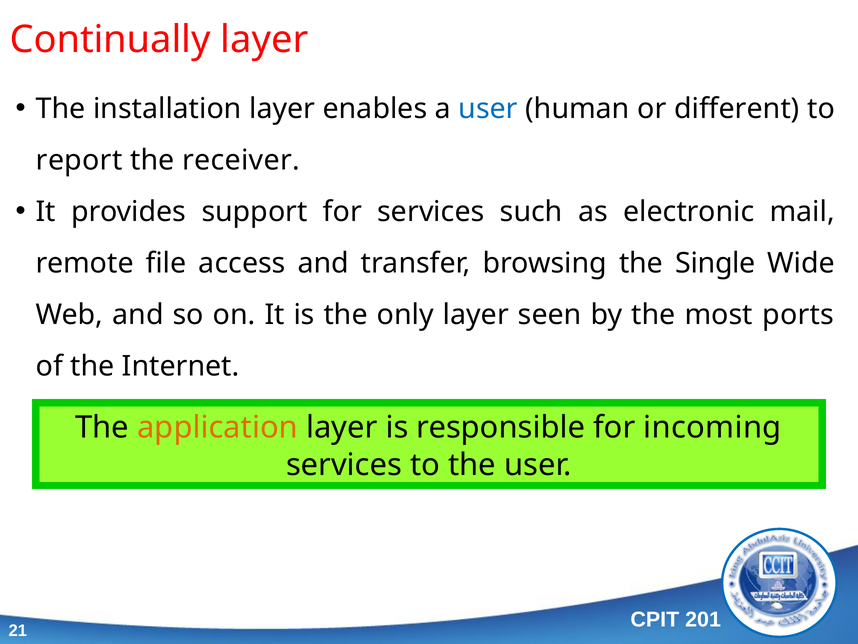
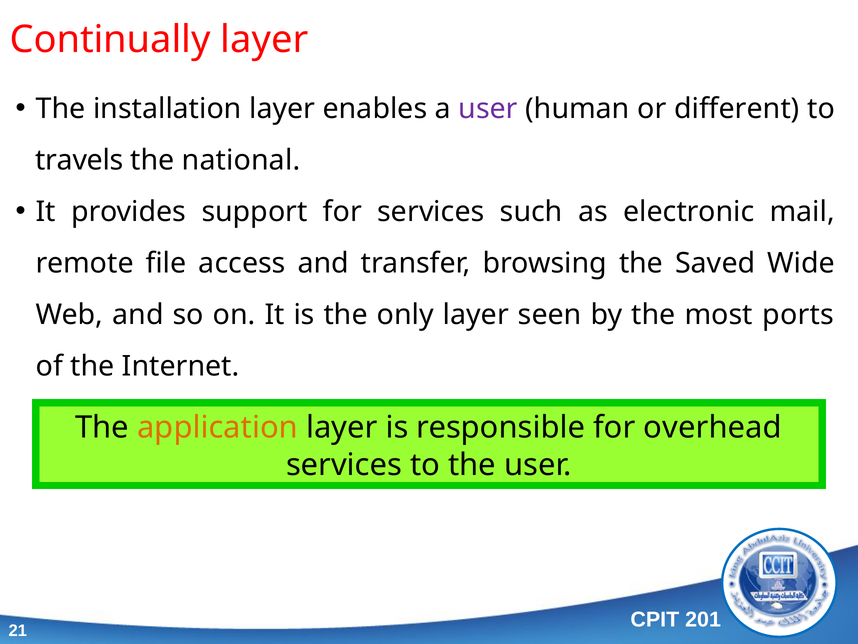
user colour: blue -> purple (488, 109)
report: report -> travels (79, 160)
receiver: receiver -> national (241, 160)
Single: Single -> Saved (715, 263)
incoming: incoming -> overhead (713, 427)
